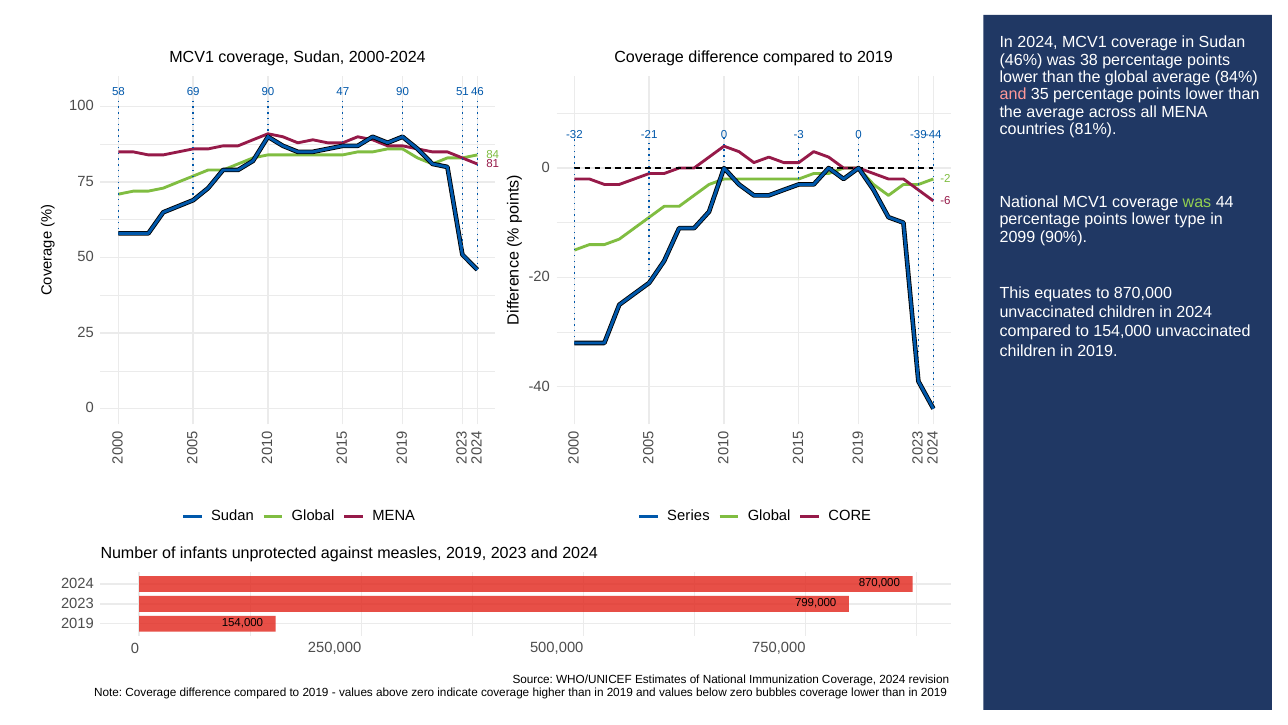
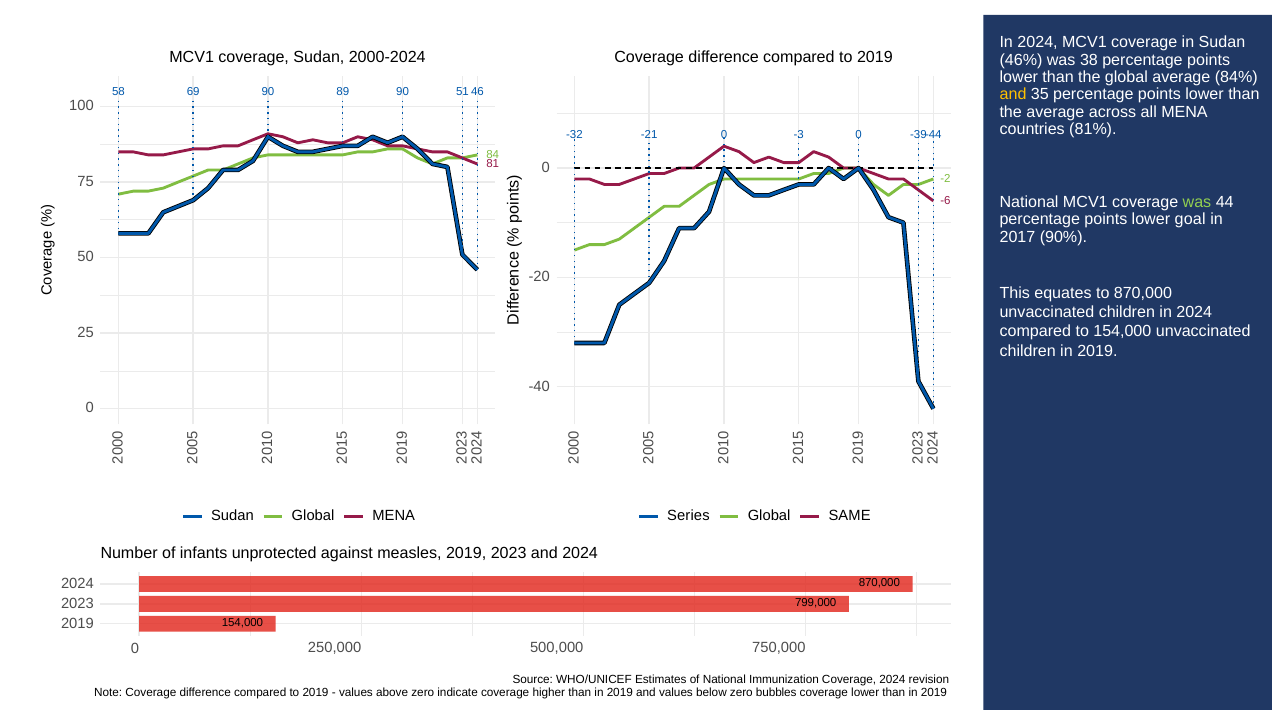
47: 47 -> 89 (343, 92)
and colour: pink -> yellow (1013, 94)
type: type -> goal (1190, 219)
2099: 2099 -> 2017 (1017, 237)
CORE: CORE -> SAME (850, 515)
